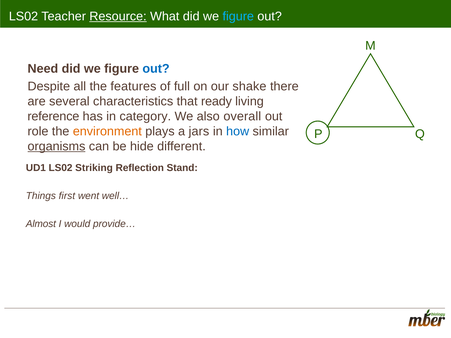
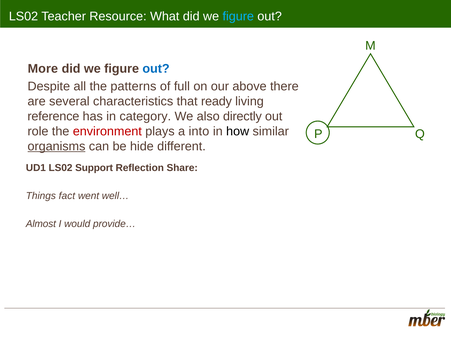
Resource underline: present -> none (118, 16)
Need: Need -> More (43, 69)
features: features -> patterns (133, 86)
shake: shake -> above (250, 86)
overall: overall -> directly (242, 116)
environment colour: orange -> red (107, 131)
jars: jars -> into (199, 131)
how colour: blue -> black (238, 131)
Striking: Striking -> Support (94, 168)
Stand: Stand -> Share (182, 168)
first: first -> fact (67, 196)
